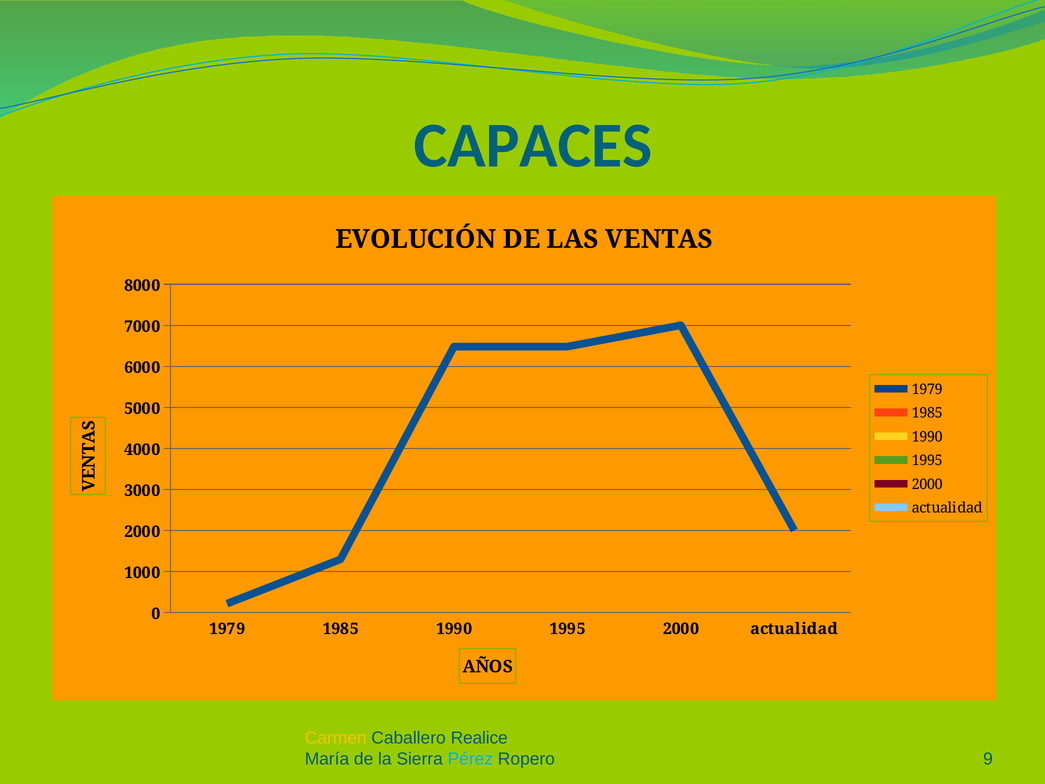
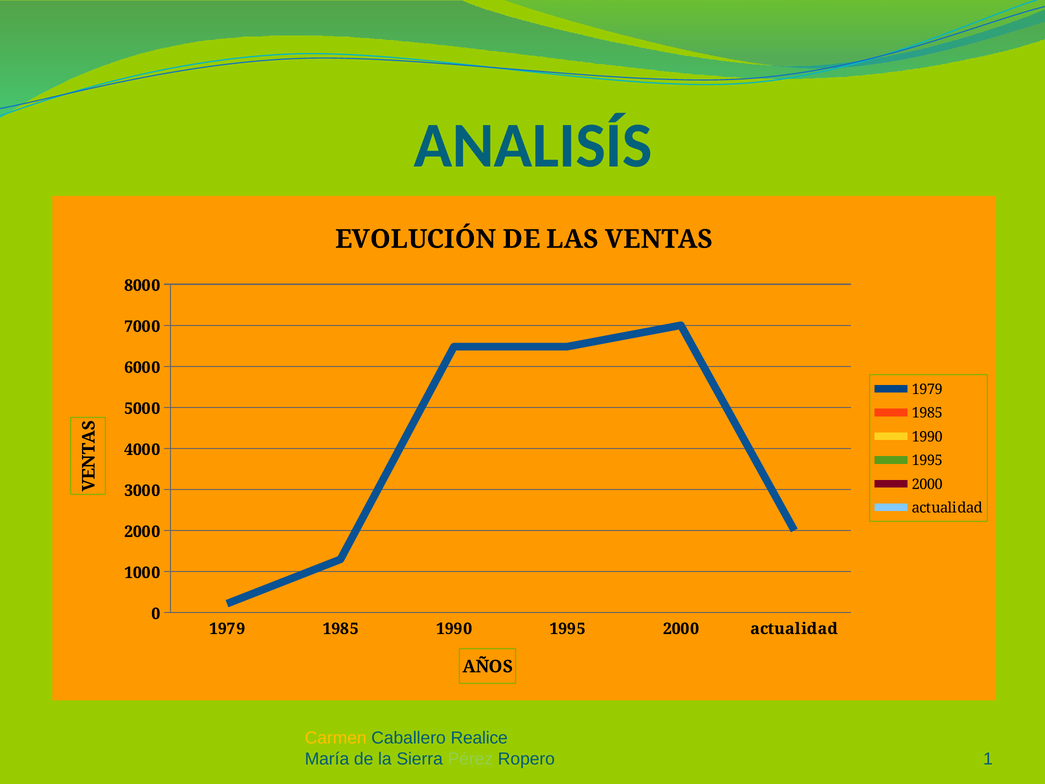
CAPACES: CAPACES -> ANALISÍS (533, 146)
Pérez colour: light blue -> light green (470, 759)
9: 9 -> 1 (988, 759)
